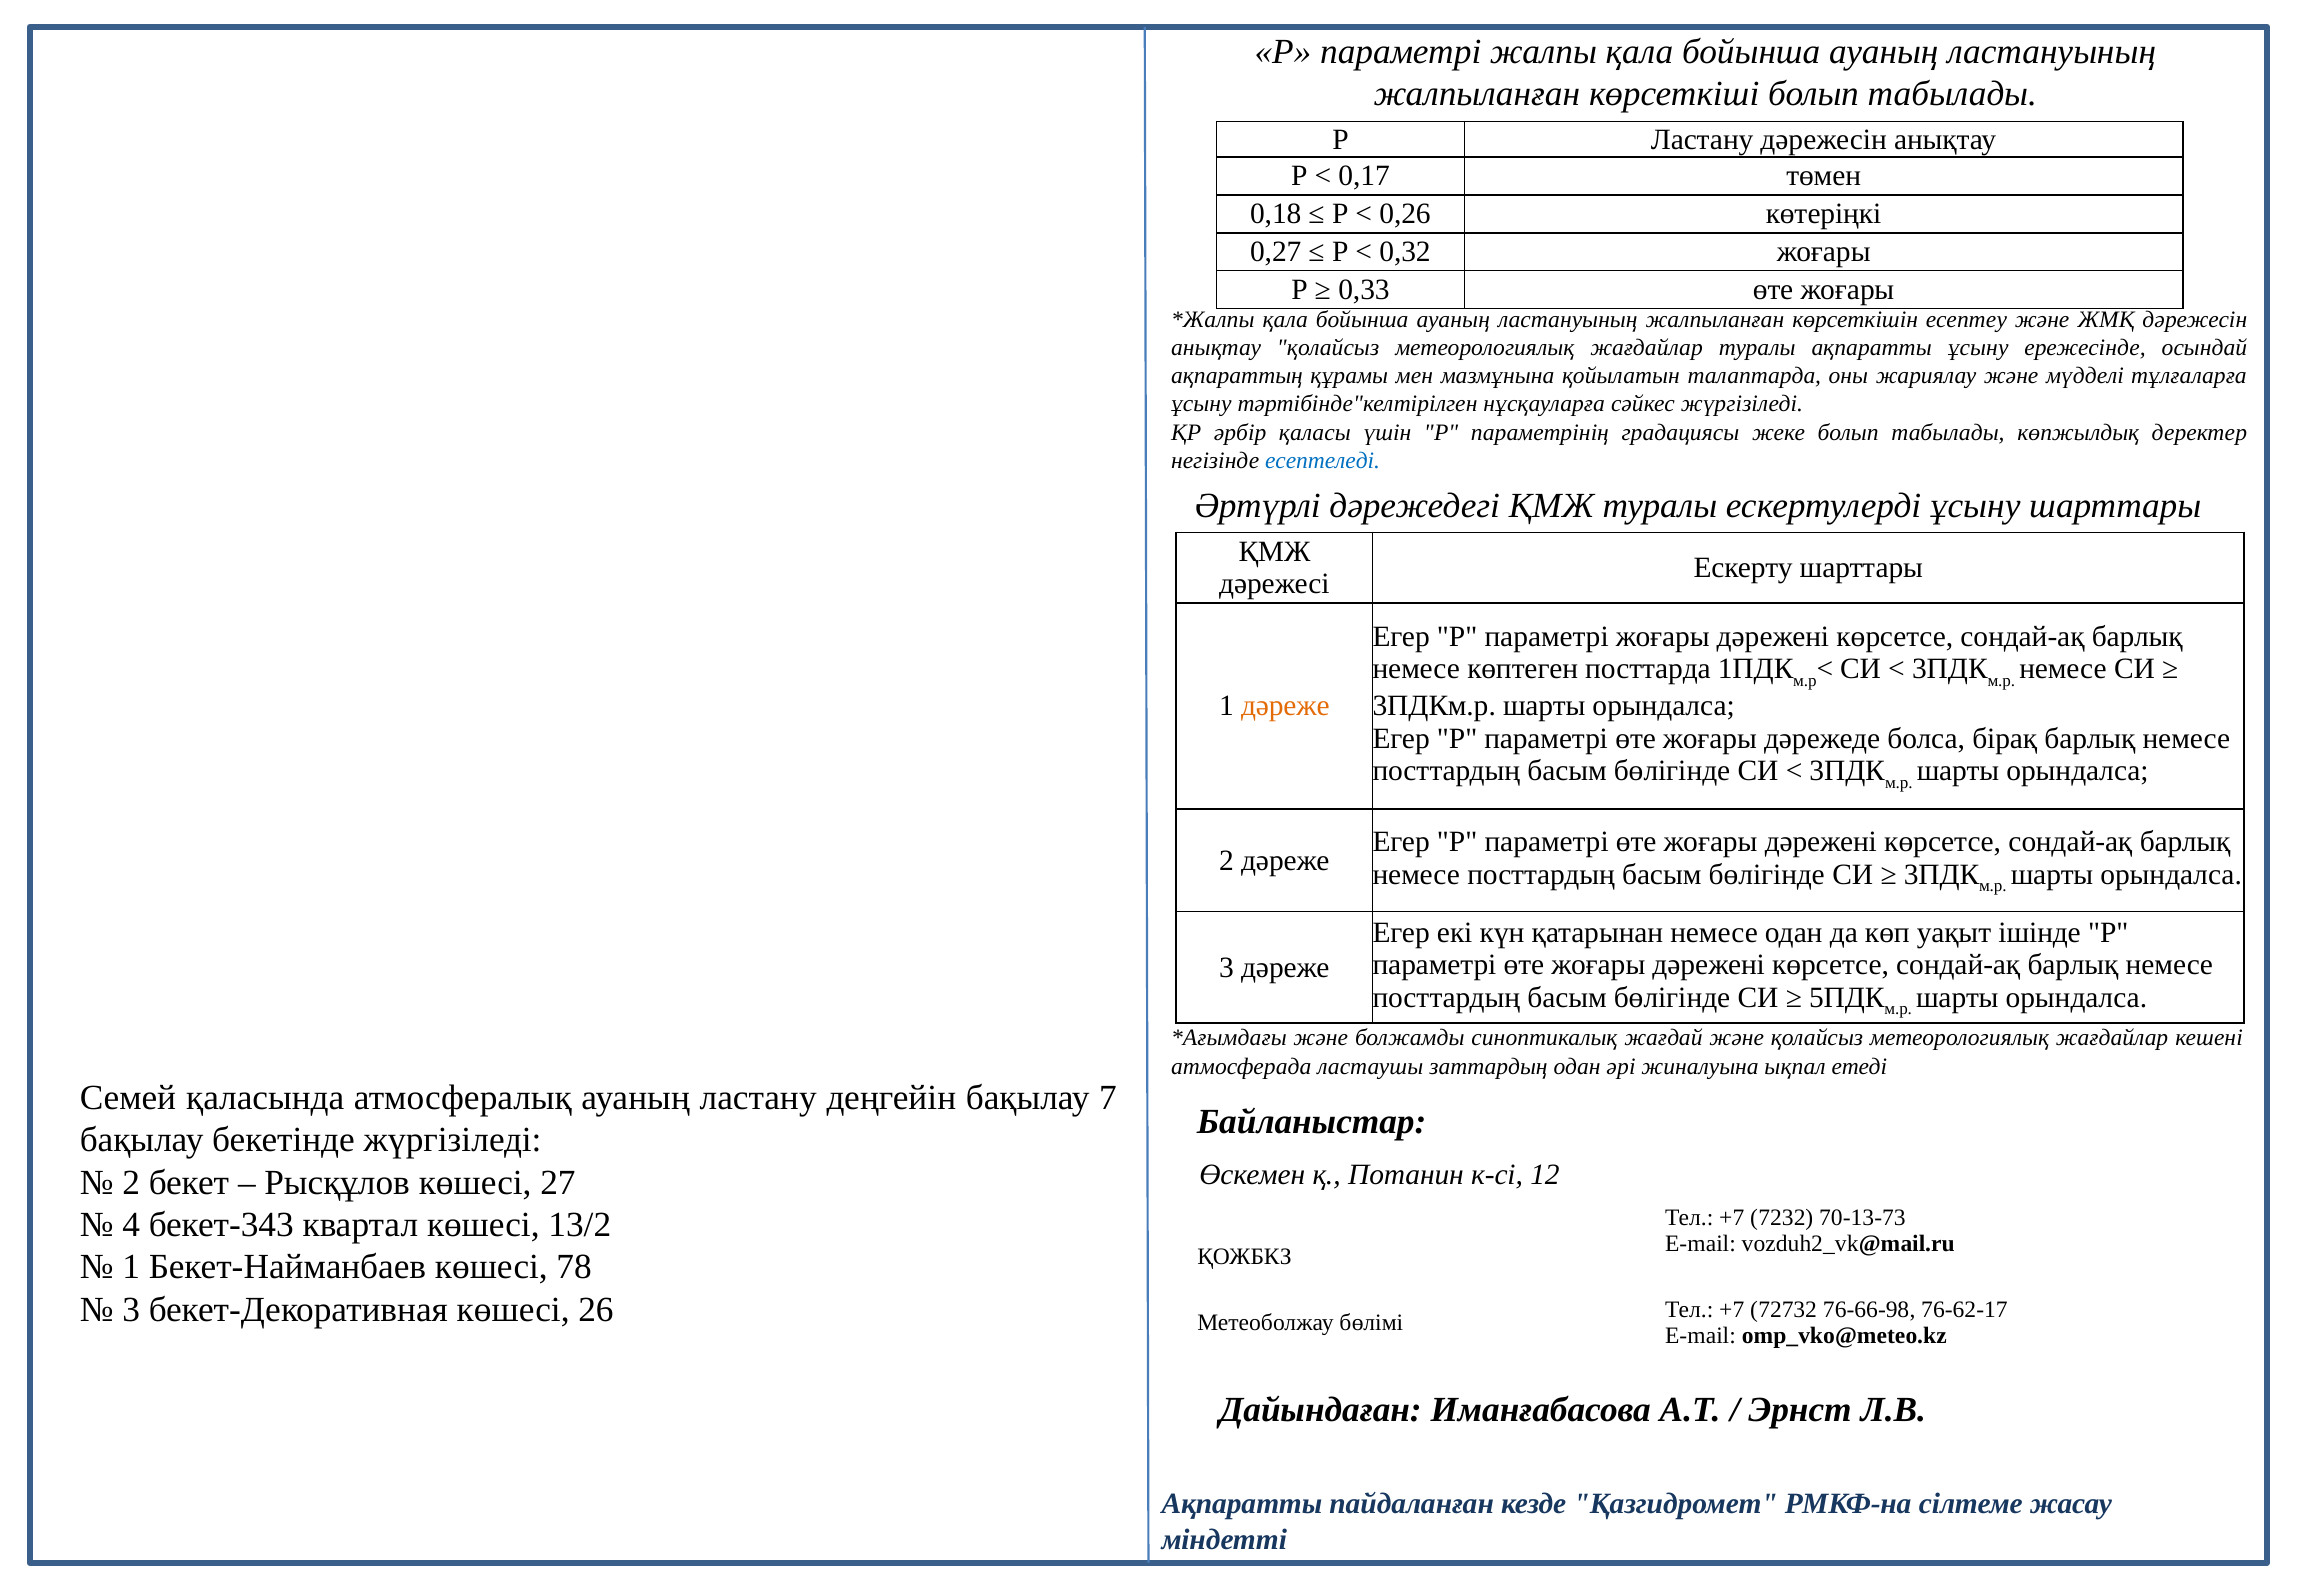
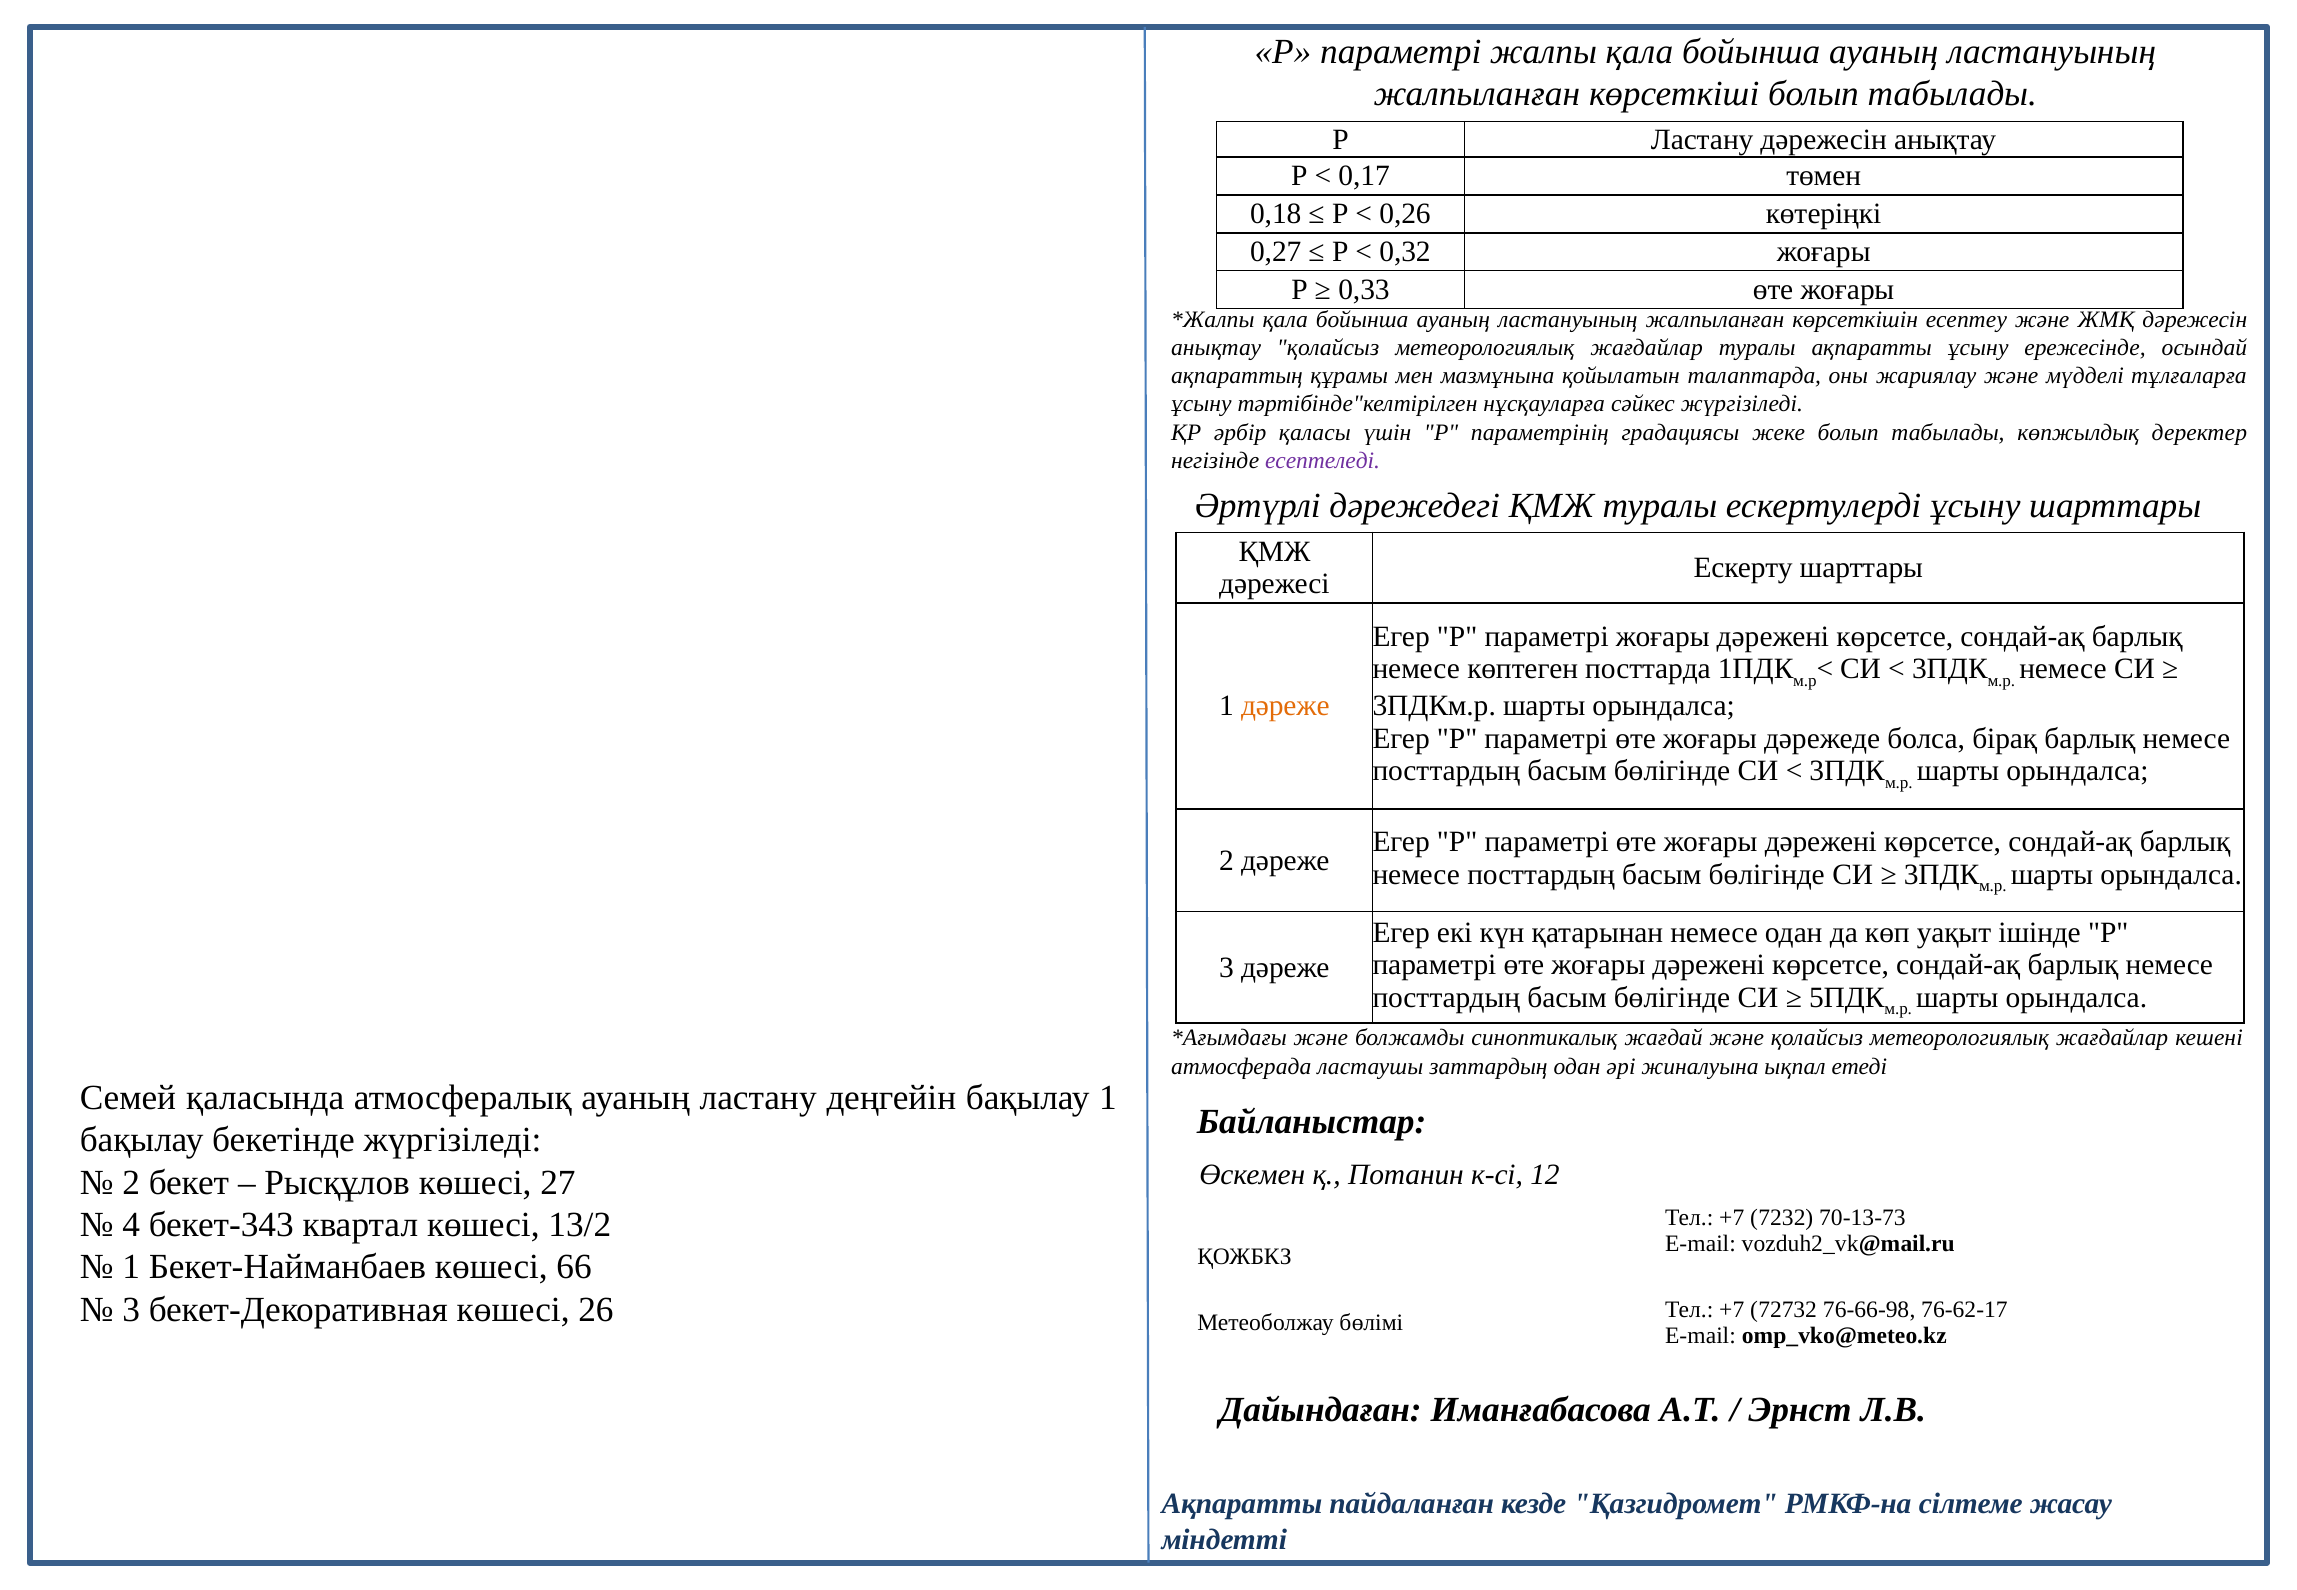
есептеледі colour: blue -> purple (1323, 461)
бақылау 7: 7 -> 1 (1108, 1098)
78: 78 -> 66 (574, 1267)
